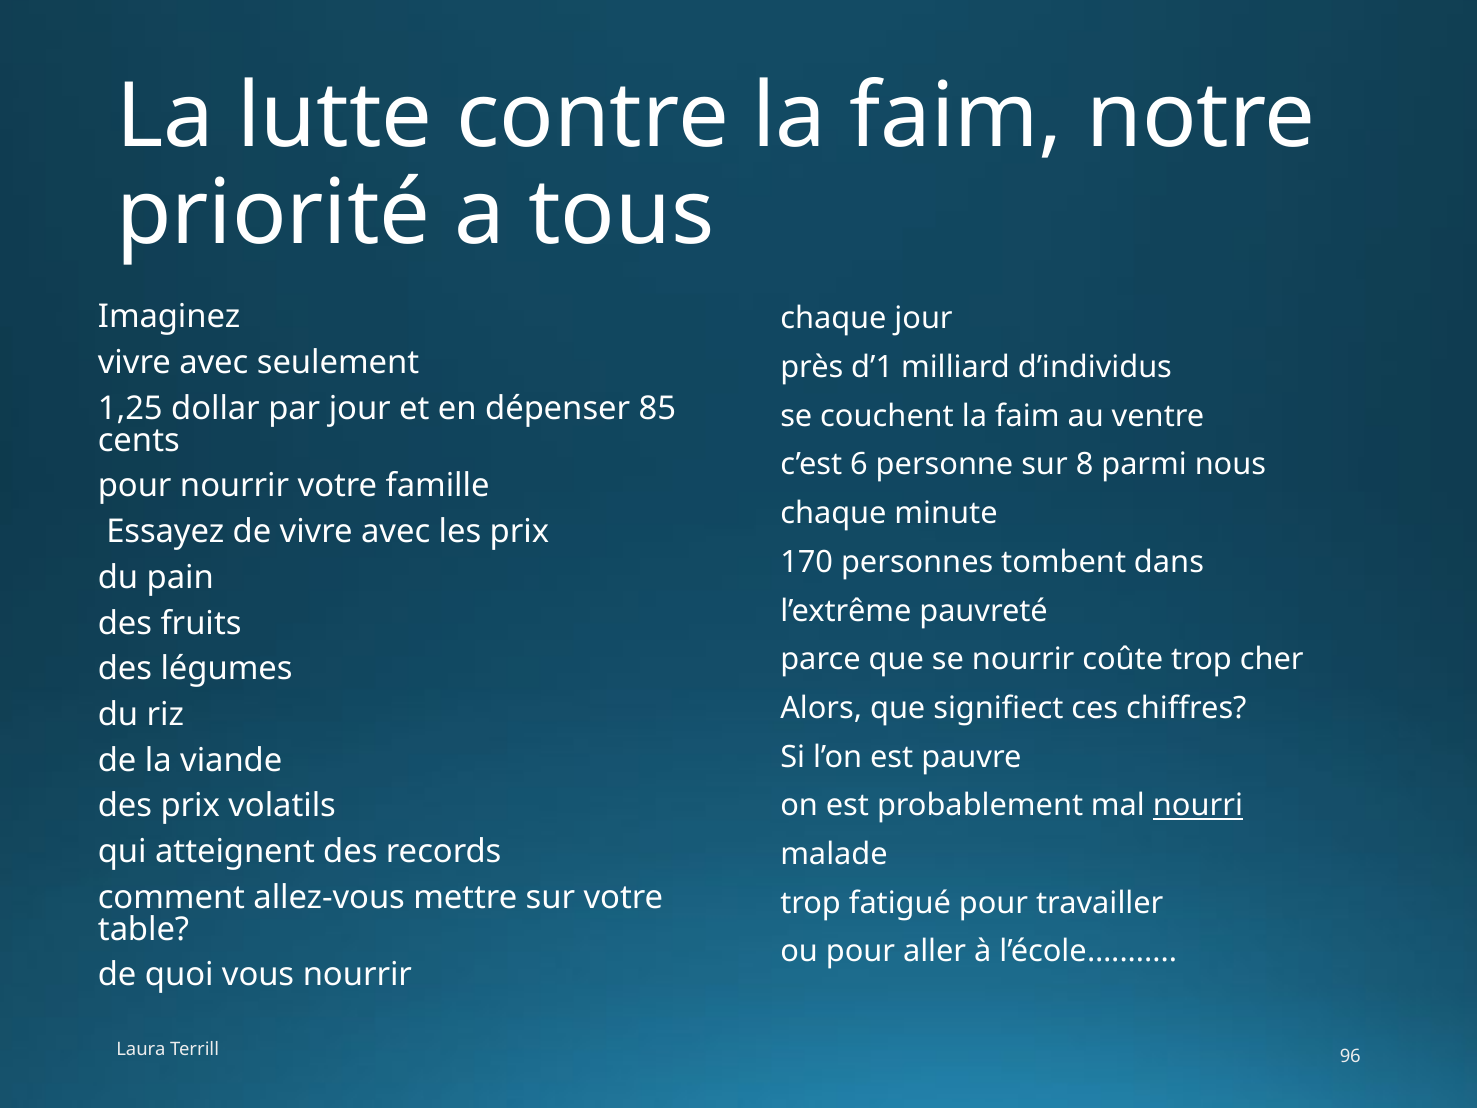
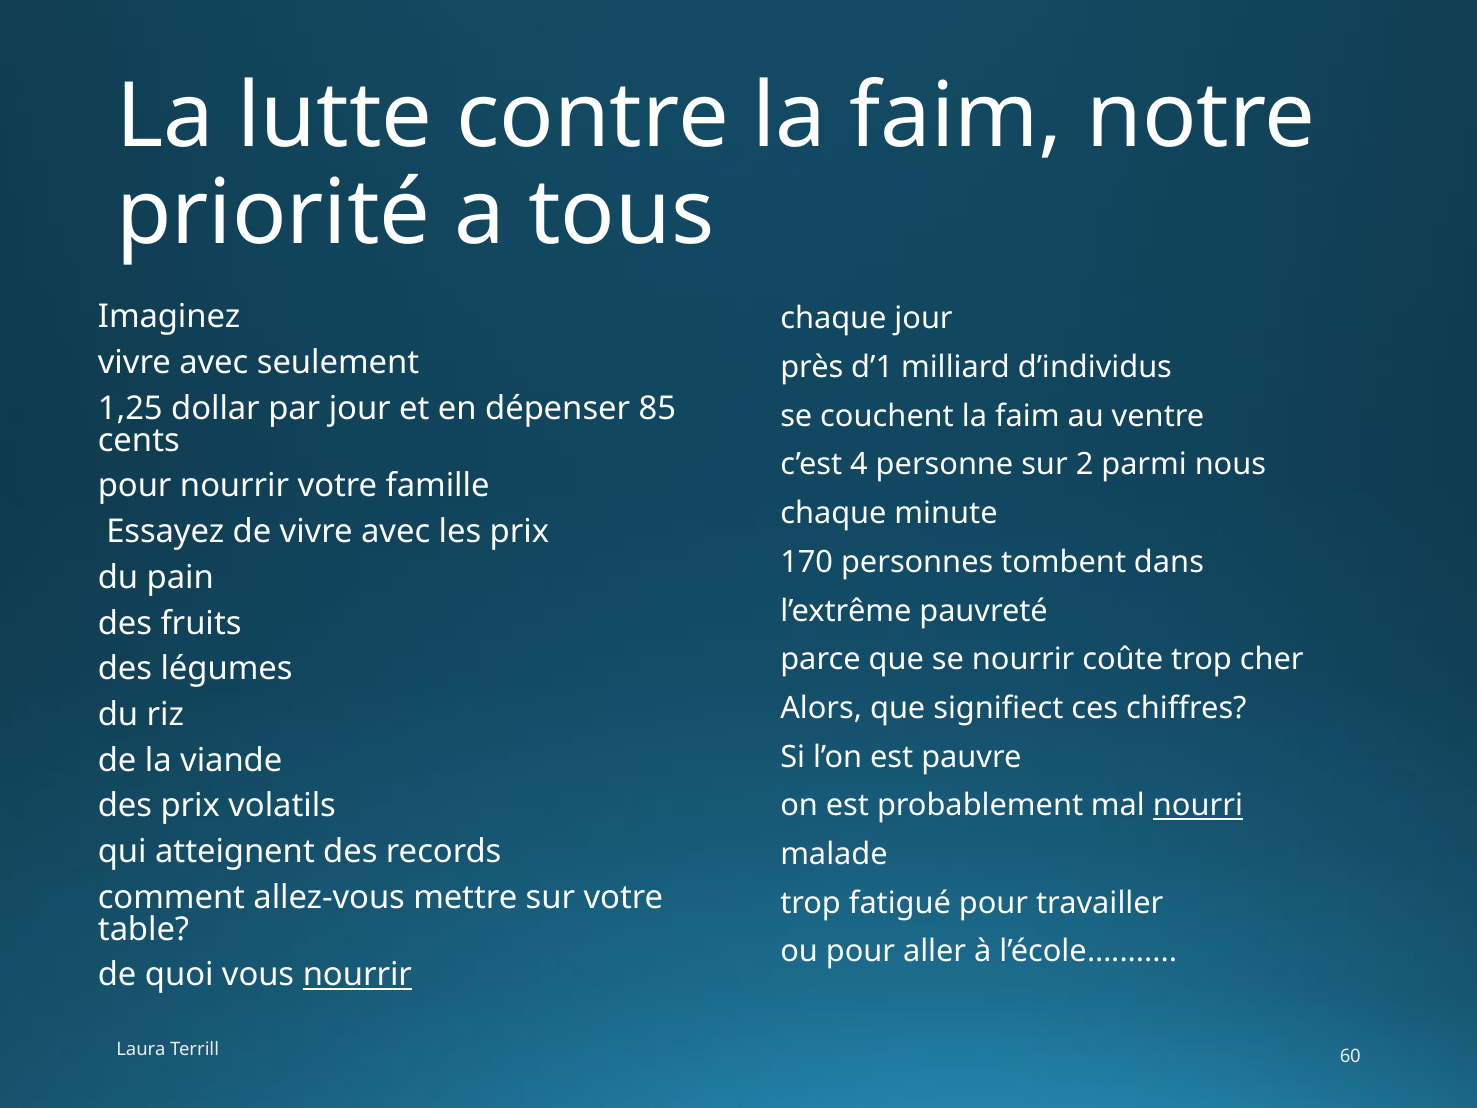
6: 6 -> 4 (859, 465)
8: 8 -> 2 (1085, 465)
nourrir underline: none -> present (357, 975)
96: 96 -> 60 (1350, 1056)
